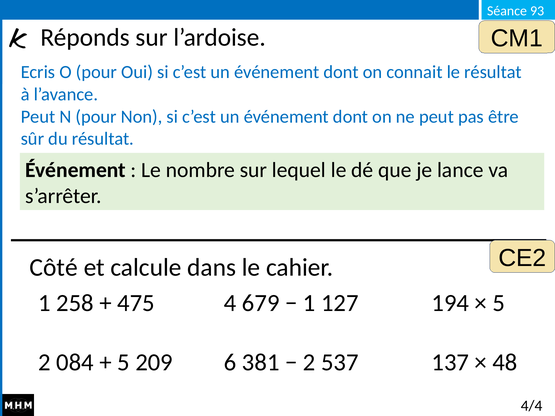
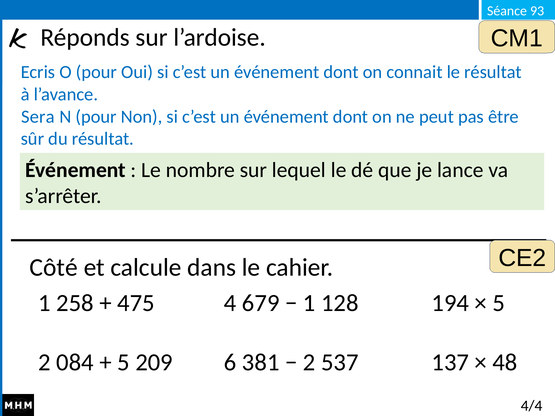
Peut: Peut -> Sera (38, 117)
127: 127 -> 128 (340, 303)
